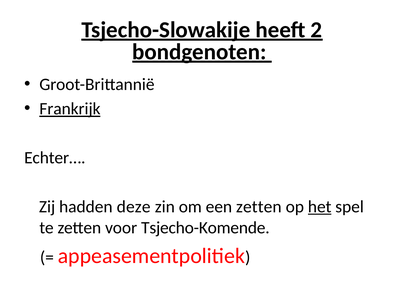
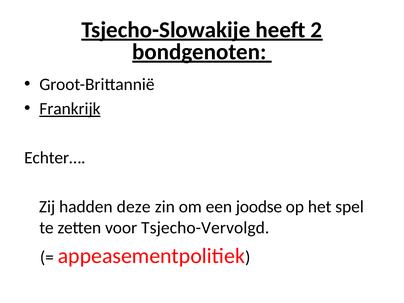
een zetten: zetten -> joodse (259, 207)
het underline: present -> none (320, 207)
Tsjecho-Komende: Tsjecho-Komende -> Tsjecho-Vervolgd (205, 228)
